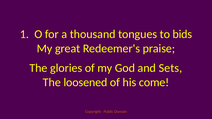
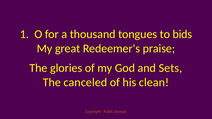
loosened: loosened -> canceled (85, 82)
come: come -> clean (154, 82)
